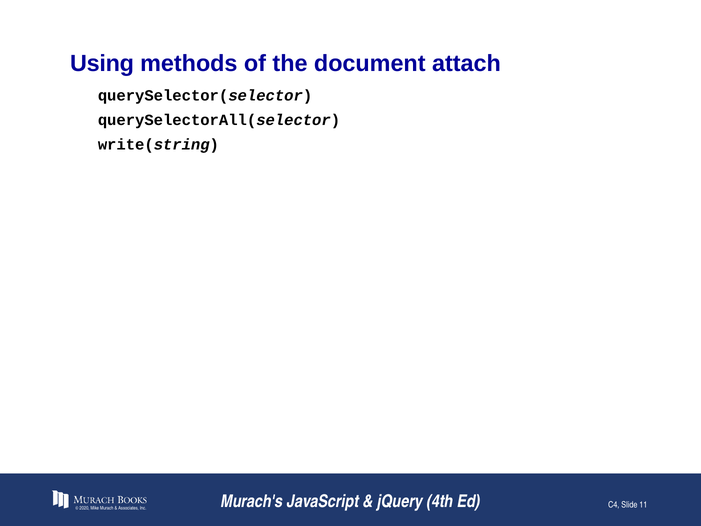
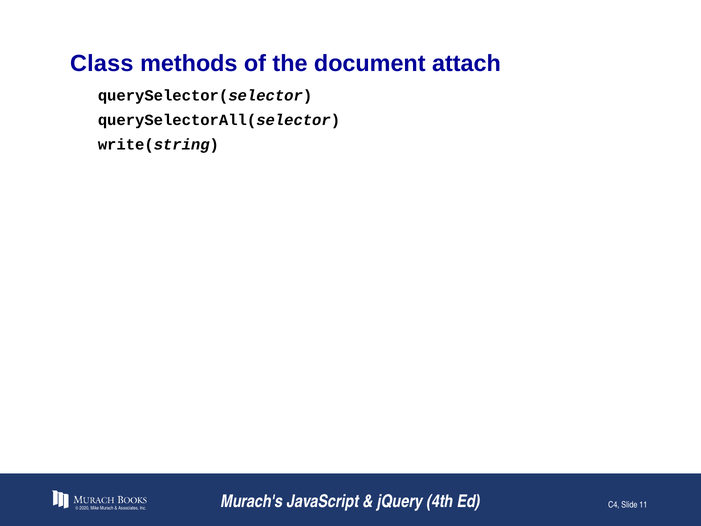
Using: Using -> Class (102, 64)
